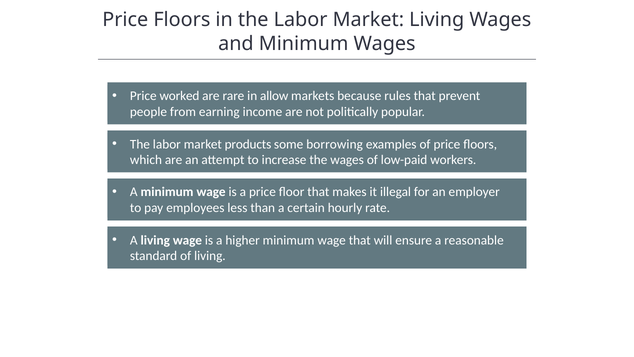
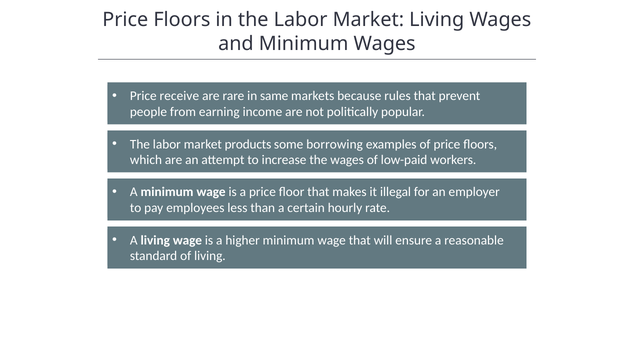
worked: worked -> receive (179, 96)
allow: allow -> same (274, 96)
